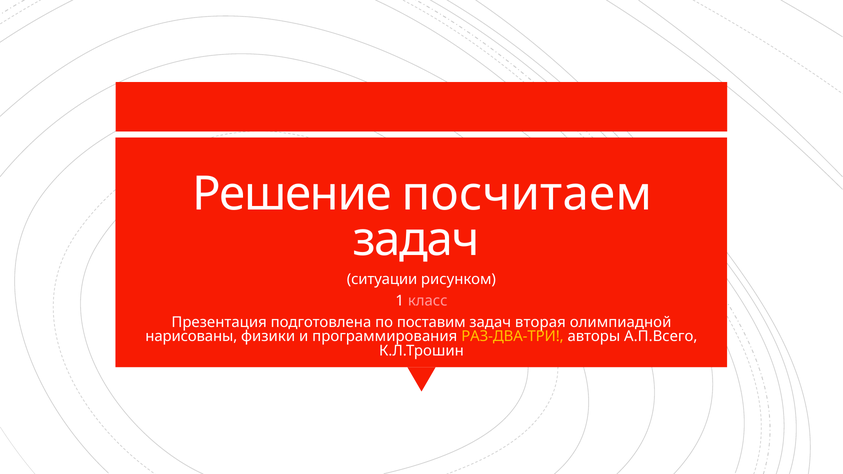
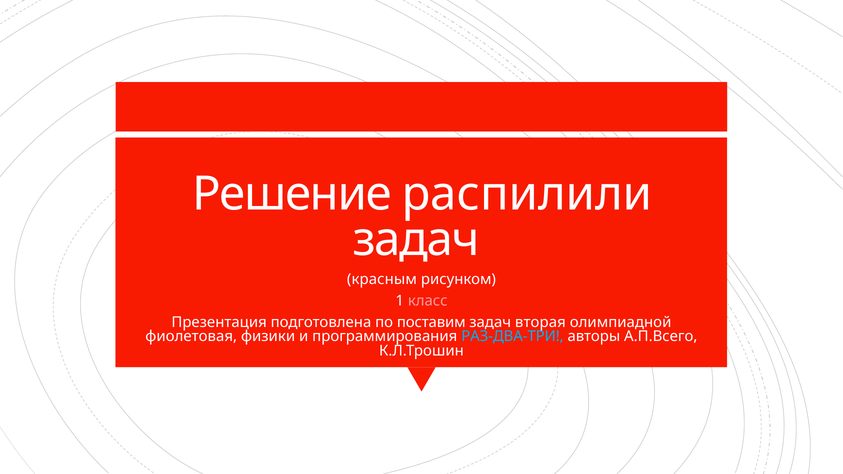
посчитаем: посчитаем -> распилили (527, 194)
ситуации: ситуации -> красным (382, 280)
нарисованы: нарисованы -> фиолетовая (191, 337)
РАЗ-ДВА-ТРИ colour: yellow -> light blue (512, 337)
